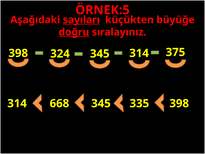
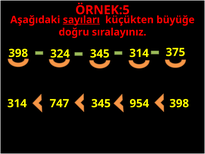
doğru underline: present -> none (74, 32)
668: 668 -> 747 (59, 103)
335: 335 -> 954 (139, 103)
